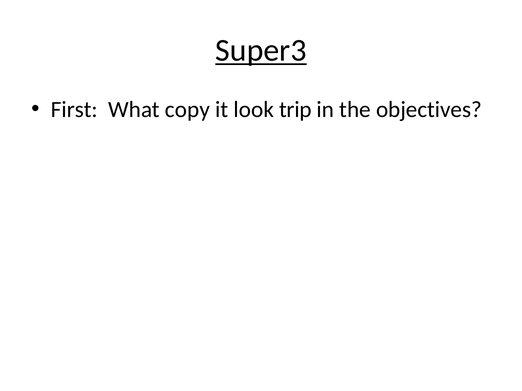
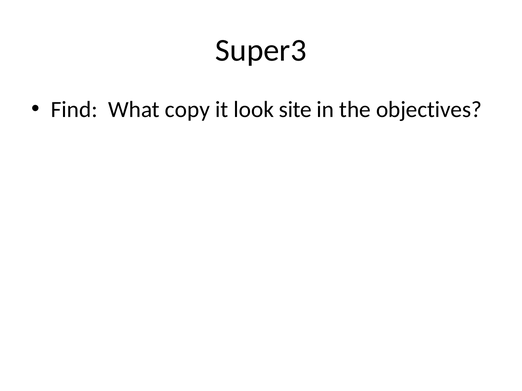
Super3 underline: present -> none (261, 51)
First: First -> Find (74, 110)
trip: trip -> site (295, 110)
